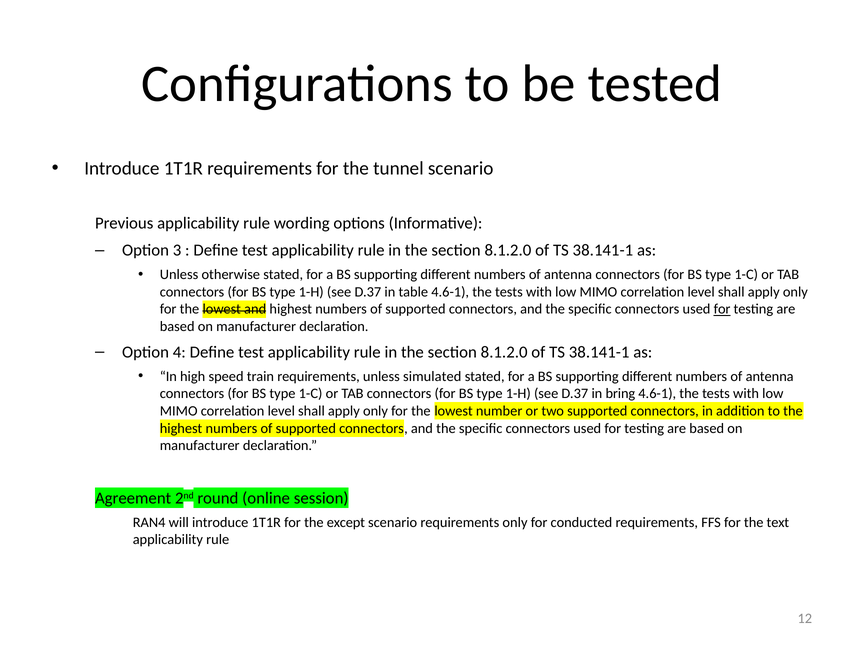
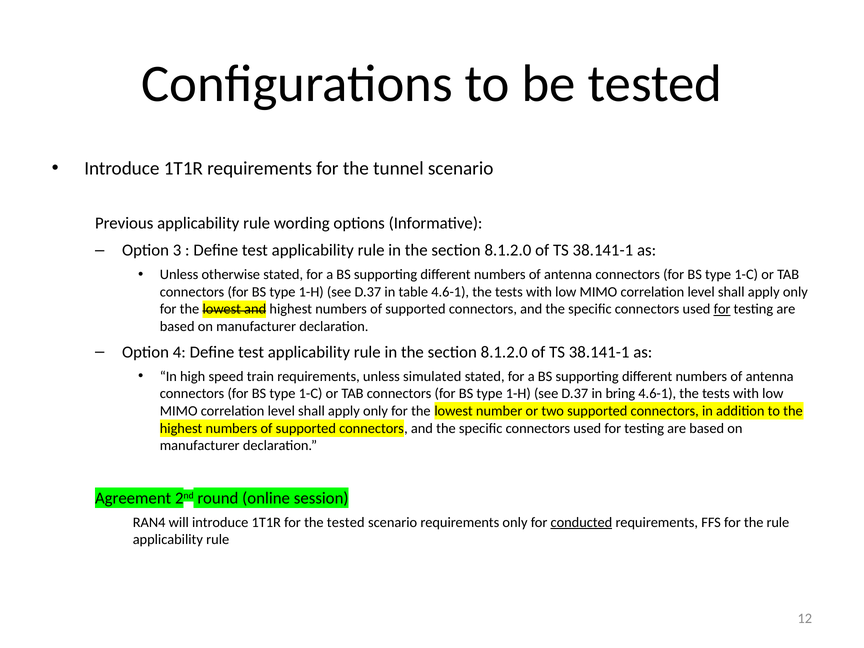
the except: except -> tested (346, 522)
conducted underline: none -> present (581, 522)
the text: text -> rule (778, 522)
